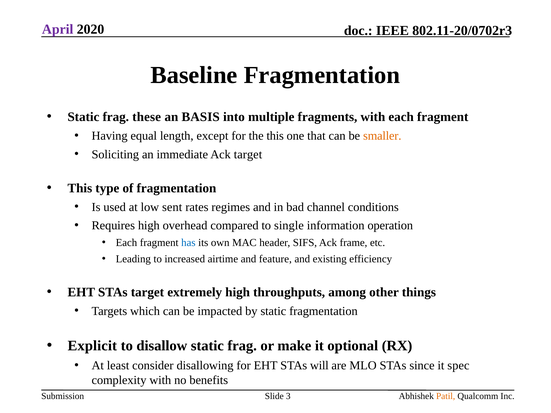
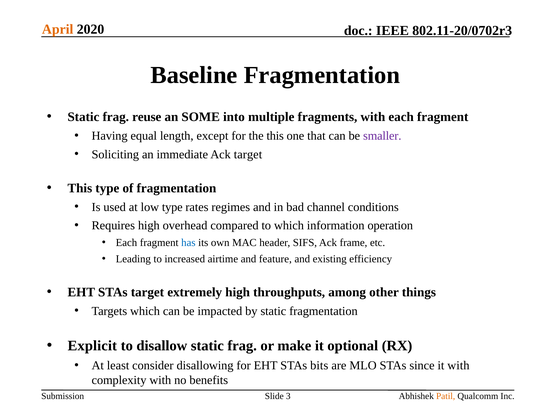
April colour: purple -> orange (58, 29)
these: these -> reuse (147, 117)
BASIS: BASIS -> SOME (201, 117)
smaller colour: orange -> purple (382, 136)
low sent: sent -> type (172, 207)
to single: single -> which (289, 226)
will: will -> bits (319, 366)
it spec: spec -> with (458, 366)
